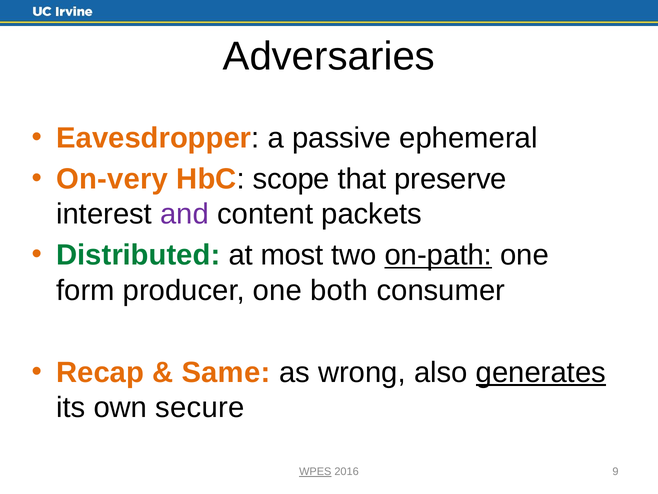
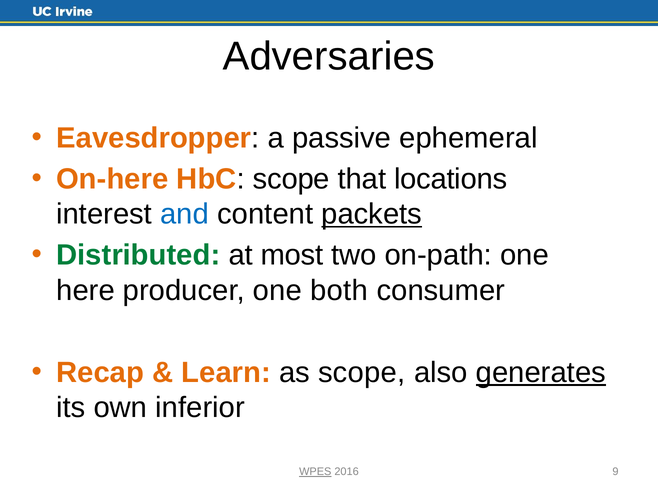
On-very: On-very -> On-here (112, 179)
preserve: preserve -> locations (451, 179)
and colour: purple -> blue (185, 214)
packets underline: none -> present (372, 214)
on-path underline: present -> none (438, 255)
form: form -> here (86, 290)
Same: Same -> Learn (226, 372)
as wrong: wrong -> scope (362, 372)
secure: secure -> inferior (200, 407)
